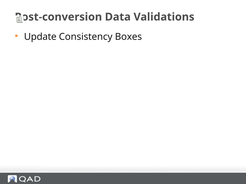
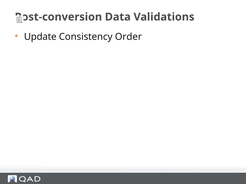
Boxes: Boxes -> Order (128, 37)
